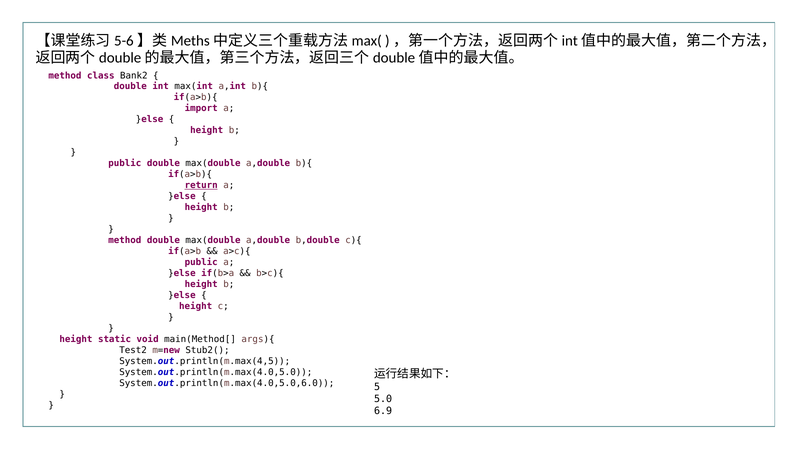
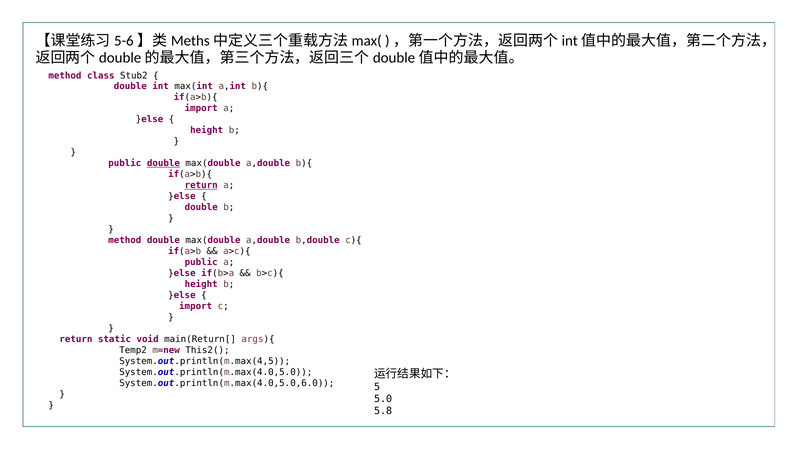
Bank2: Bank2 -> Stub2 (134, 75)
double underline: none -> present (163, 163)
height: height -> double (201, 207)
height: height -> import (196, 306)
height: height -> return (76, 339)
main(Method[: main(Method[ -> main(Return[ (200, 339)
Test2: Test2 -> Temp2 (133, 350)
Stub2(: Stub2( -> This2( (207, 350)
6.9: 6.9 -> 5.8 (383, 411)
